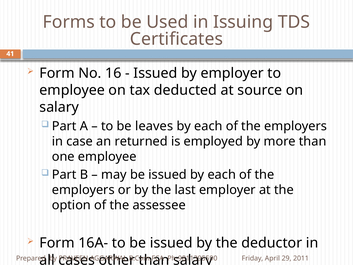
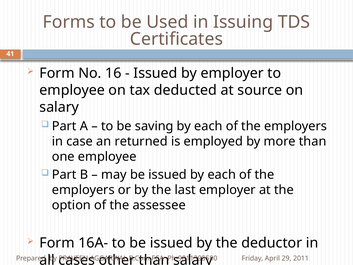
leaves: leaves -> saving (154, 126)
